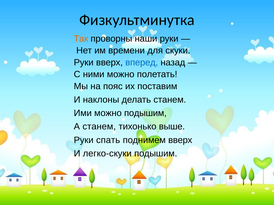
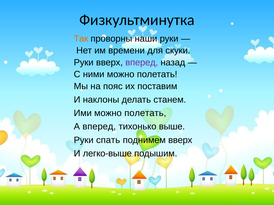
вперед colour: blue -> purple (142, 63)
Ими можно подышим: подышим -> полетать (145, 113)
А станем: станем -> вперед (99, 127)
легко-скуки: легко-скуки -> легко-выше (107, 154)
